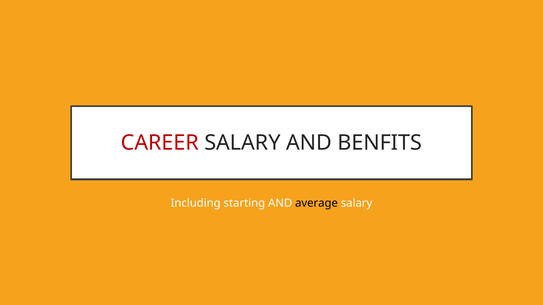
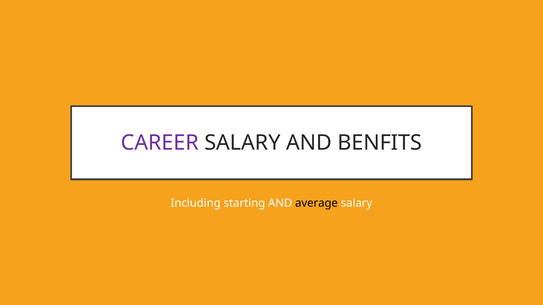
CAREER colour: red -> purple (160, 143)
